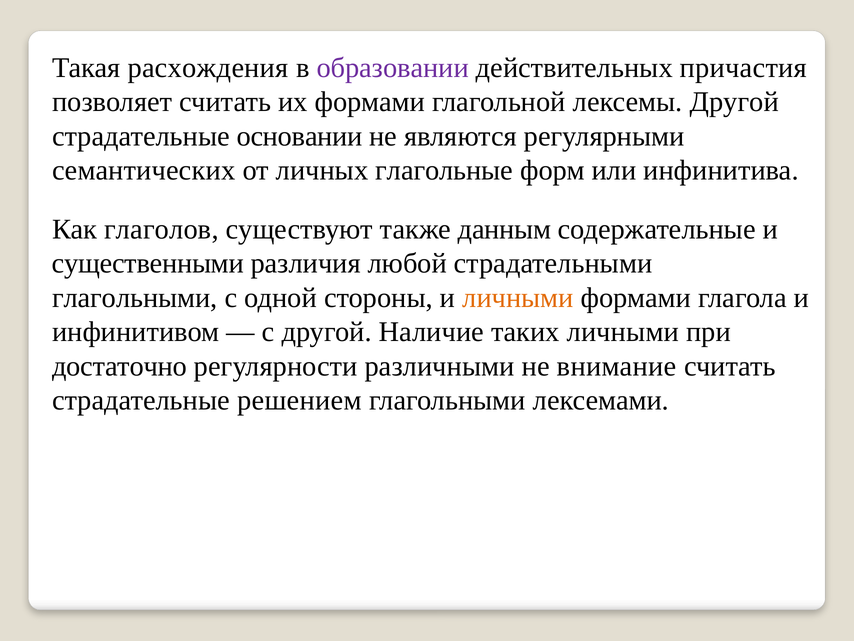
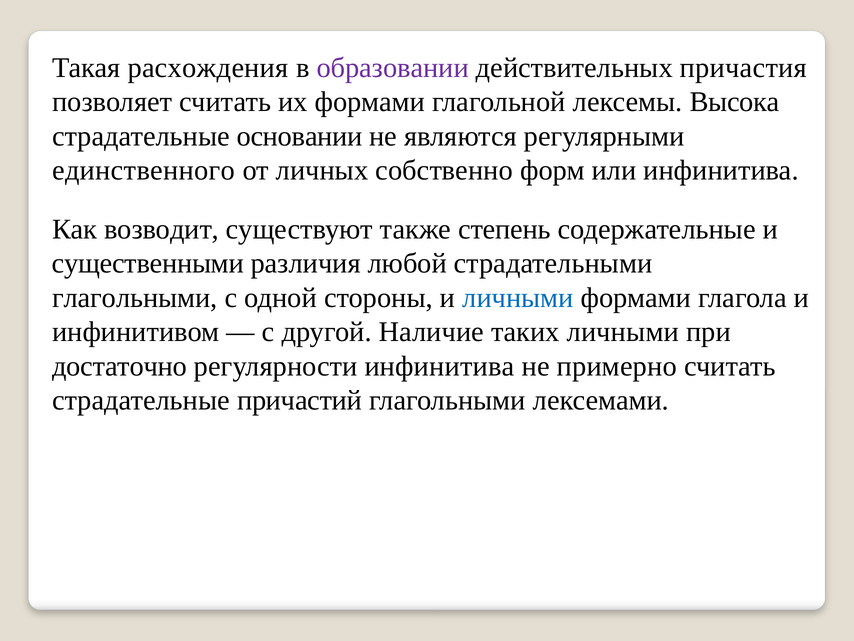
лексемы Другой: Другой -> Высока (734, 102)
семантических: семантических -> единственного (144, 170)
глагольные: глагольные -> собственно (444, 170)
глаголов: глаголов -> возводит (162, 229)
данным: данным -> степень (504, 229)
личными colour: orange -> blue (518, 298)
регулярности различными: различными -> инфинитива (440, 366)
внимание: внимание -> примерно (617, 366)
решением: решением -> причастий (300, 400)
